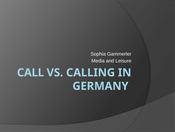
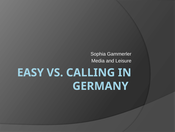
CALL: CALL -> EASY (31, 72)
